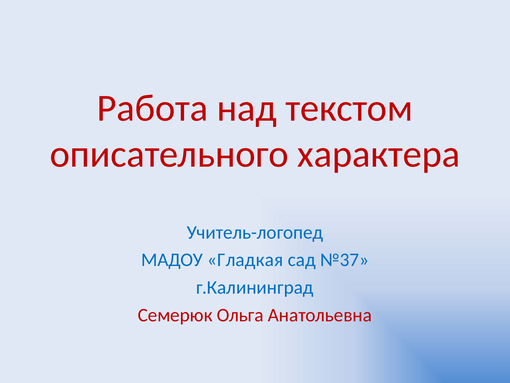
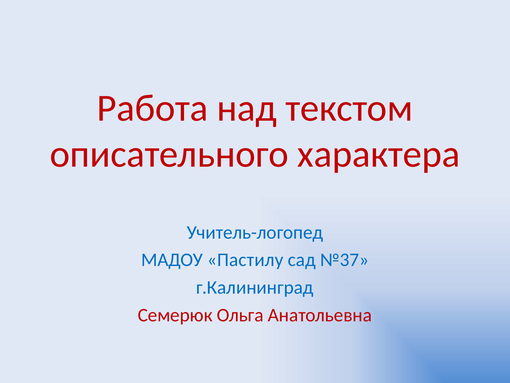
Гладкая: Гладкая -> Пастилу (245, 260)
